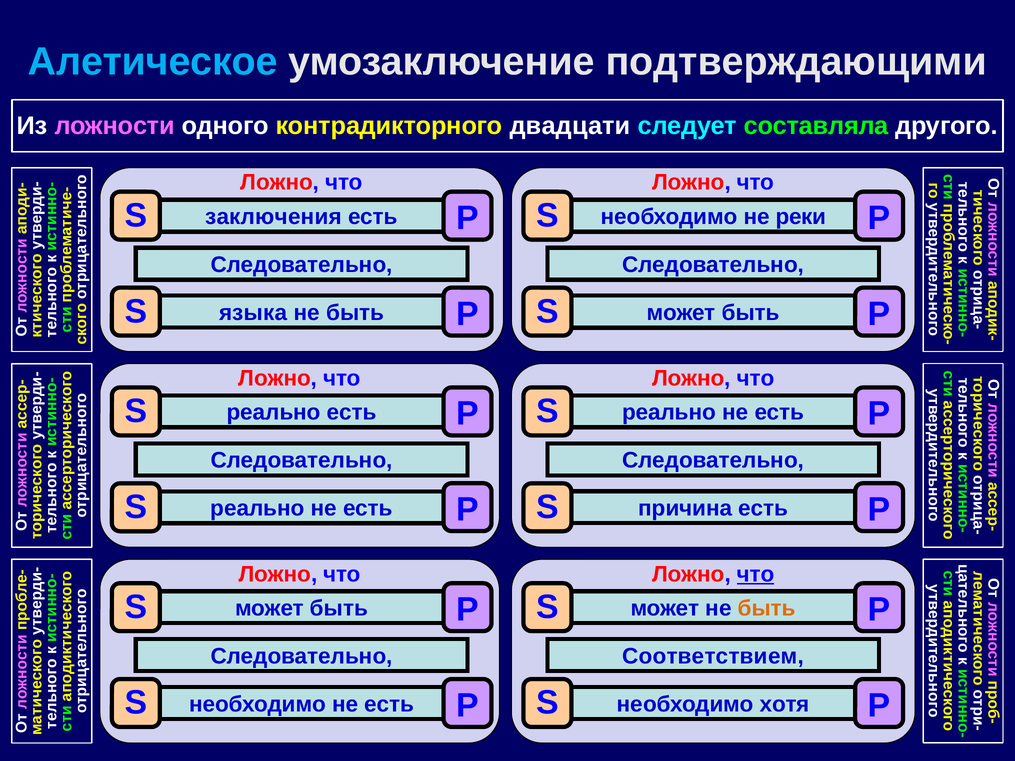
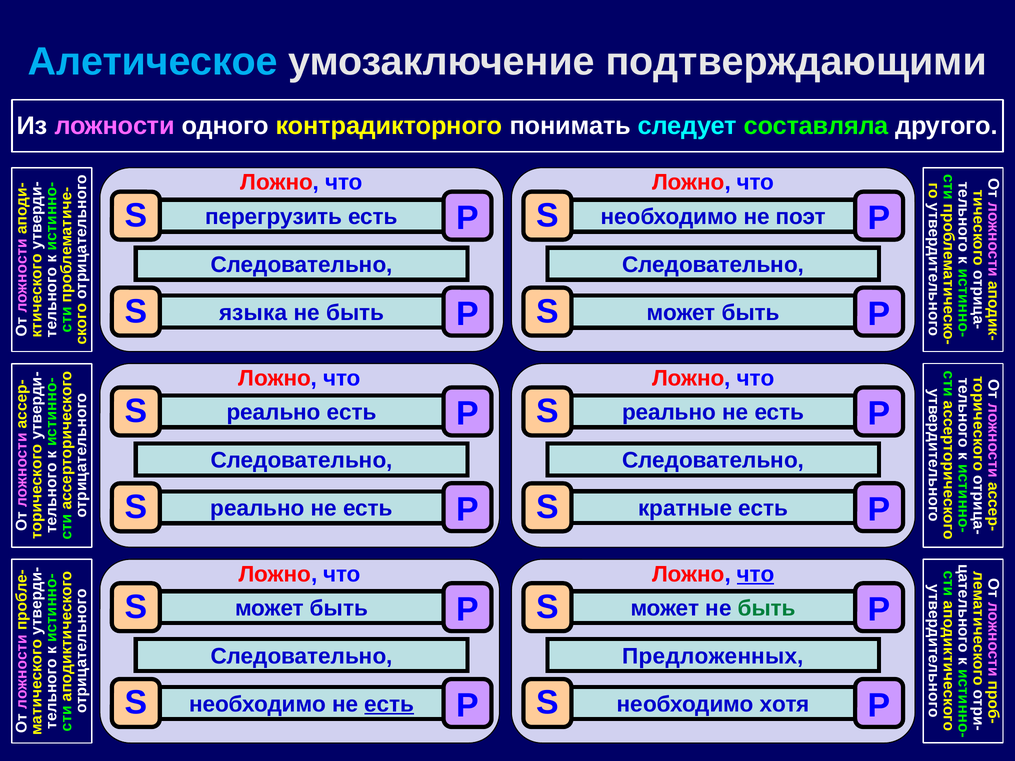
двадцати: двадцати -> понимать (570, 126)
заключения: заключения -> перегрузить (274, 217)
реки: реки -> поэт (801, 217)
причина: причина -> кратные (685, 508)
быть colour: orange -> green (767, 608)
Соответствием: Соответствием -> Предложенных (713, 656)
есть underline: none -> present (389, 704)
